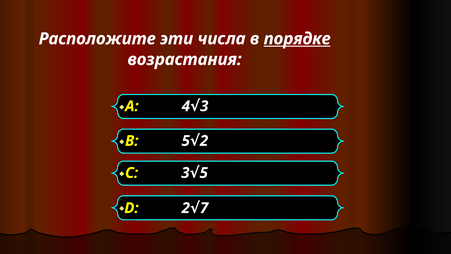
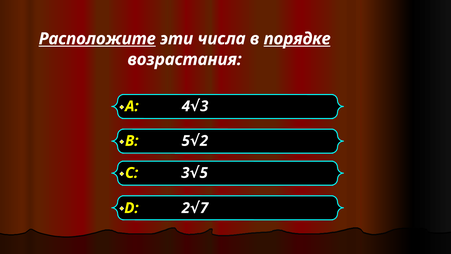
Расположите underline: none -> present (97, 39)
